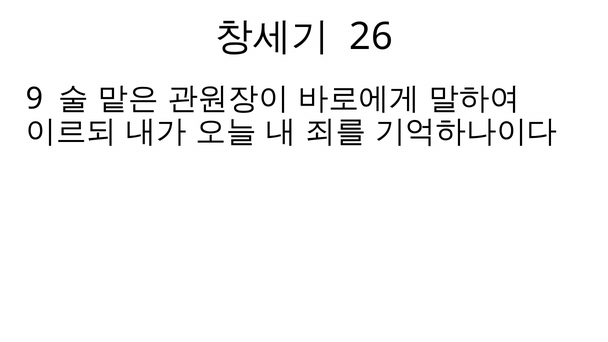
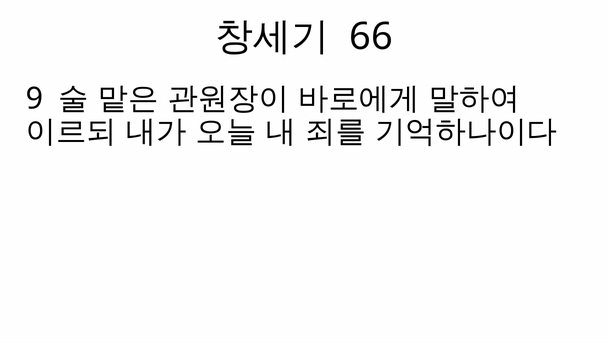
26: 26 -> 66 (371, 37)
